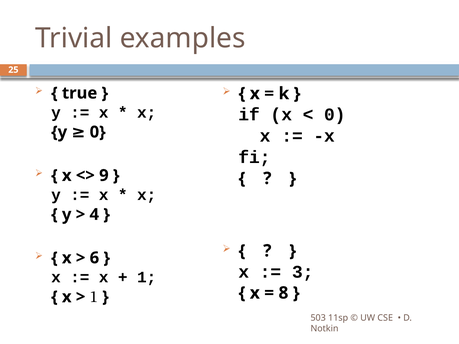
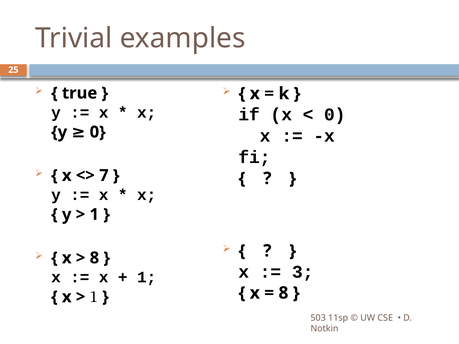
9: 9 -> 7 (104, 176)
4: 4 -> 1 (94, 215)
6: 6 -> 8 (94, 258)
